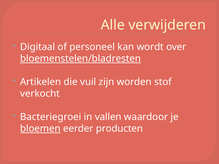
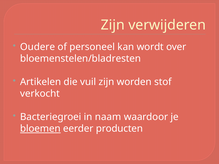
Alle: Alle -> Zijn (113, 25)
Digitaal: Digitaal -> Oudere (38, 47)
bloemenstelen/bladresten underline: present -> none (80, 59)
vallen: vallen -> naam (108, 117)
